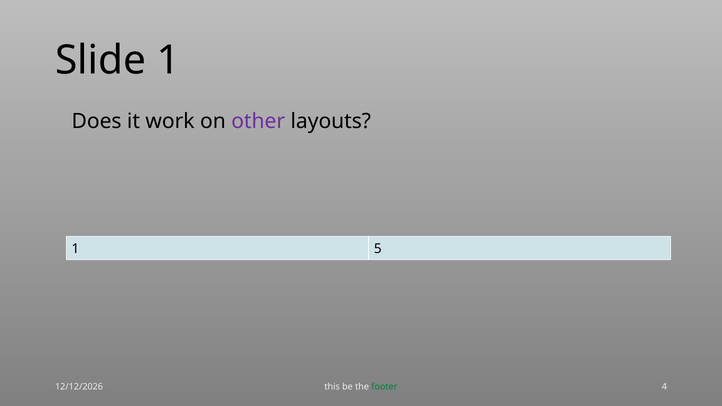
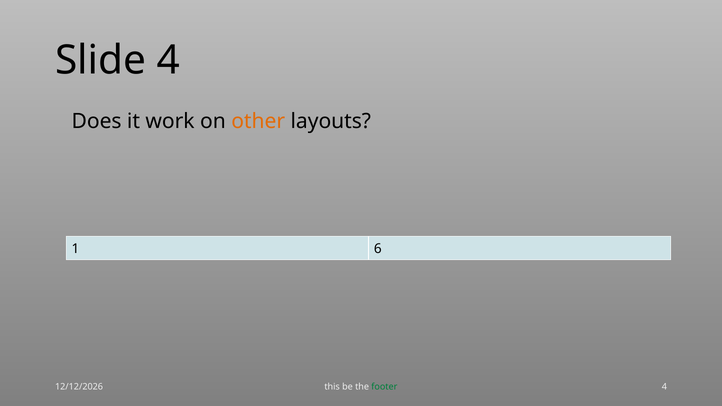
Slide 1: 1 -> 4 (168, 61)
other colour: purple -> orange (258, 122)
5: 5 -> 6 (378, 249)
